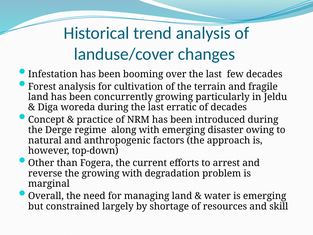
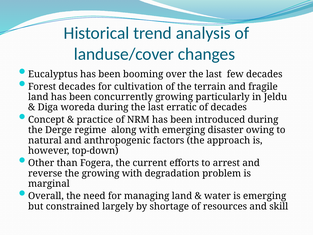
Infestation: Infestation -> Eucalyptus (53, 74)
Forest analysis: analysis -> decades (77, 87)
